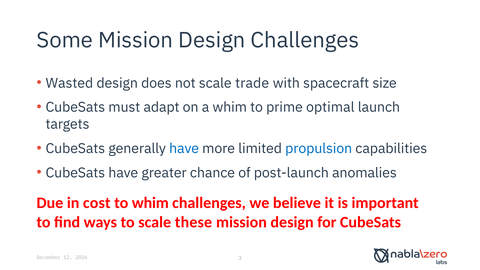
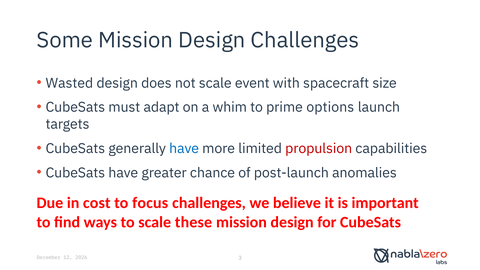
trade: trade -> event (252, 83)
optimal: optimal -> options (330, 107)
propulsion colour: blue -> red (319, 148)
to whim: whim -> focus (150, 203)
